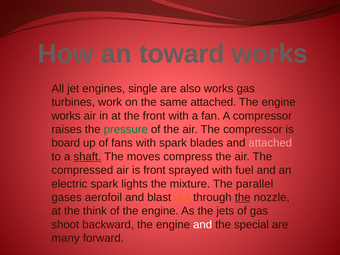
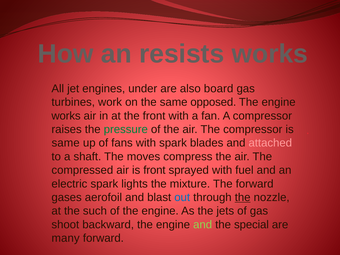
toward: toward -> resists (182, 54)
single: single -> under (143, 89)
also works: works -> board (219, 89)
same attached: attached -> opposed (213, 102)
board: board -> same (66, 143)
shaft underline: present -> none (87, 157)
The parallel: parallel -> forward (255, 184)
out colour: orange -> blue (182, 197)
think: think -> such (95, 211)
and colour: white -> light green (203, 225)
